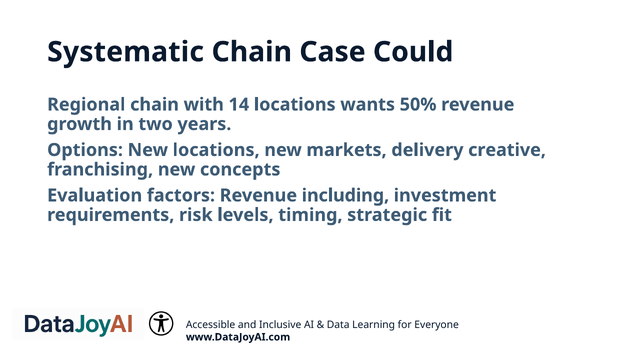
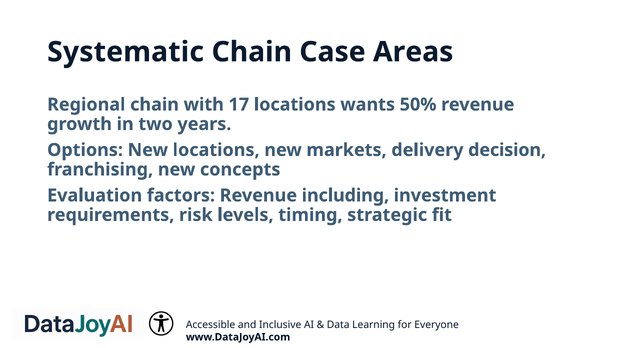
Could: Could -> Areas (413, 52)
14: 14 -> 17 (239, 104)
creative: creative -> decision (507, 150)
